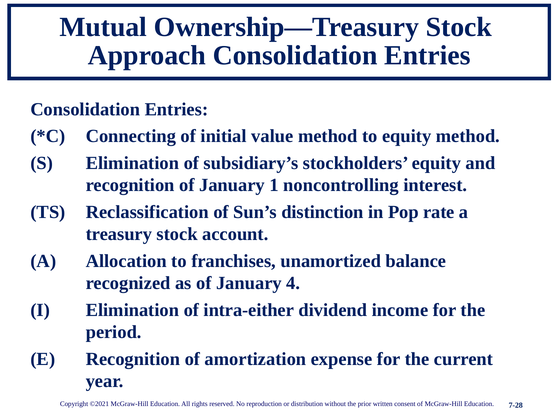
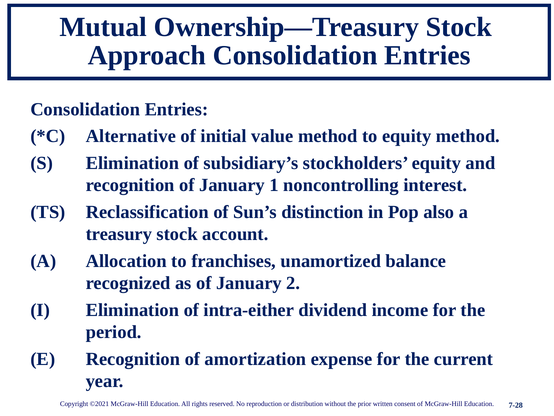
Connecting: Connecting -> Alternative (131, 136)
rate: rate -> also (439, 212)
4: 4 -> 2 (293, 283)
